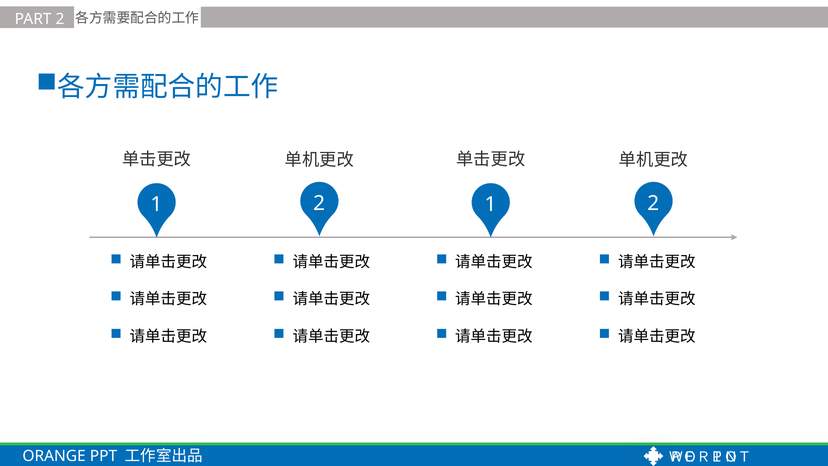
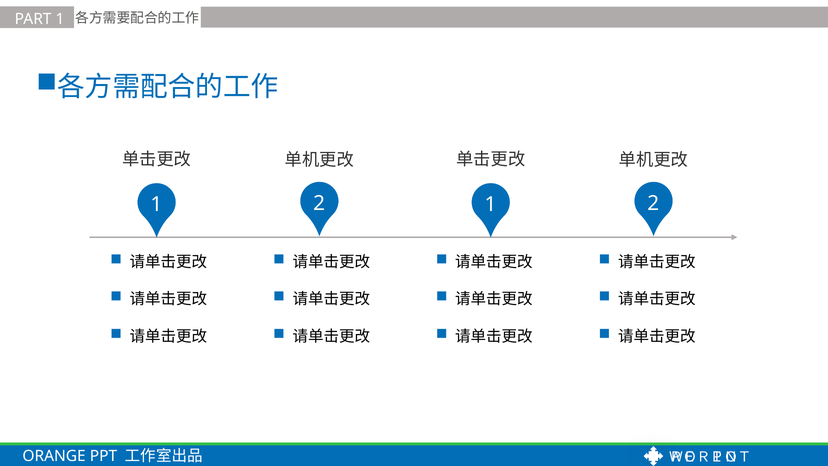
PART 2: 2 -> 1 (60, 19)
